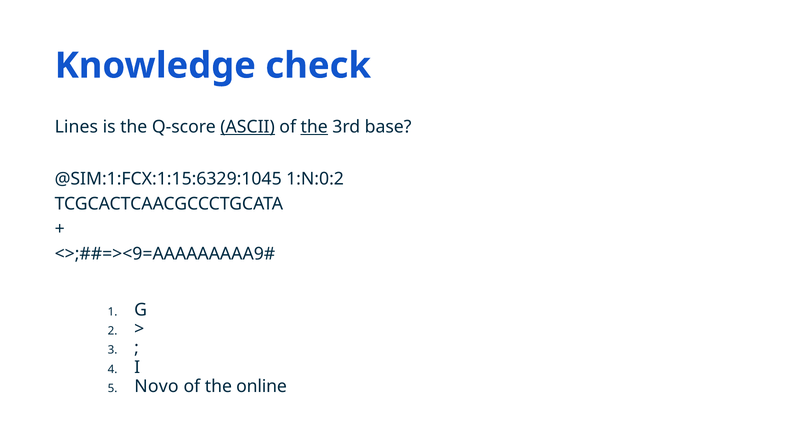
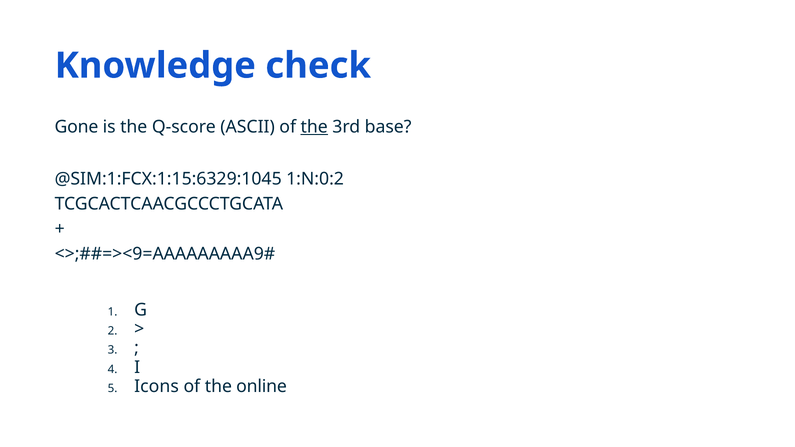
Lines: Lines -> Gone (76, 127)
ASCII underline: present -> none (248, 127)
Novo: Novo -> Icons (157, 386)
